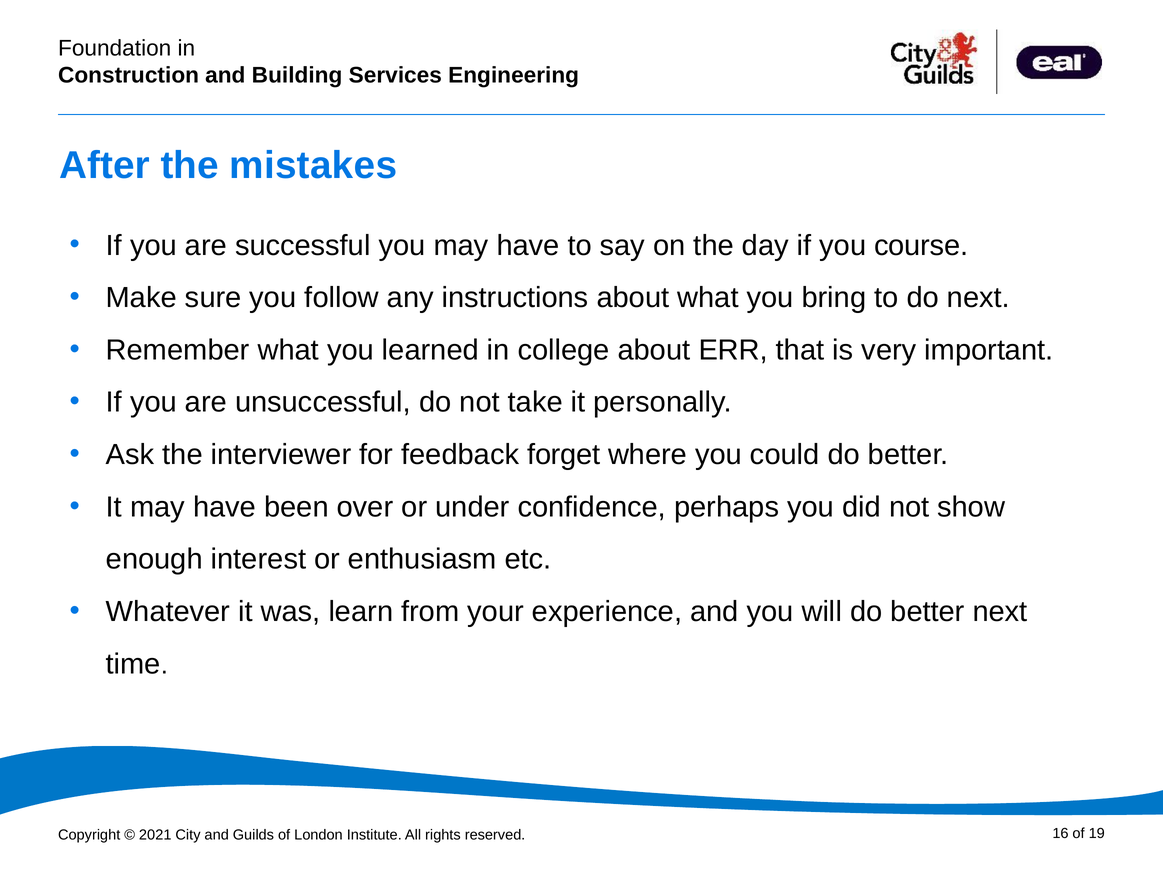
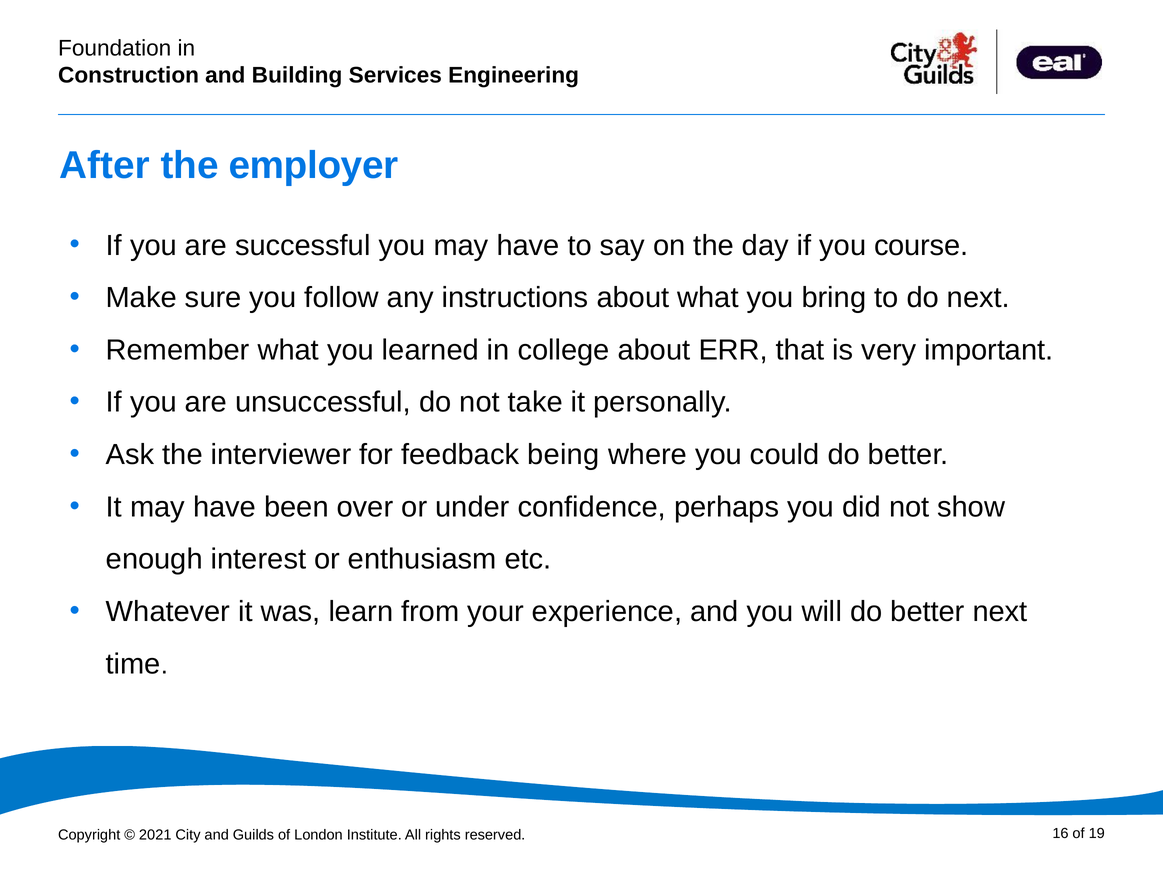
mistakes: mistakes -> employer (314, 166)
forget: forget -> being (563, 455)
